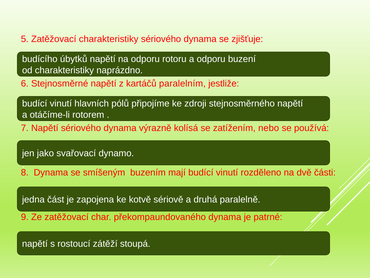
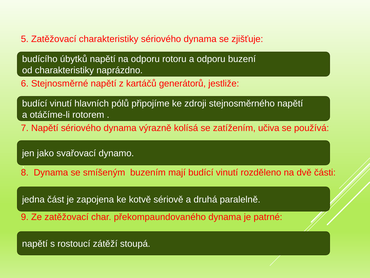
paralelním: paralelním -> generátorů (182, 83)
nebo: nebo -> učiva (269, 128)
